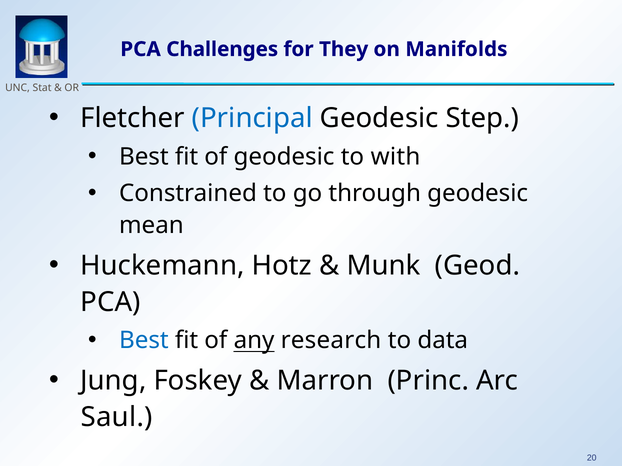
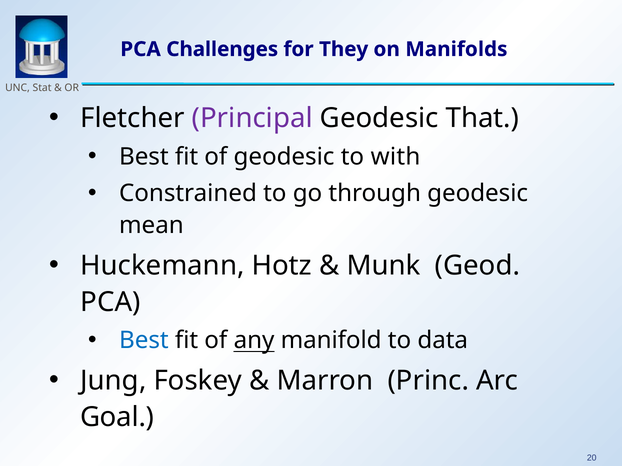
Principal colour: blue -> purple (252, 118)
Step: Step -> That (482, 118)
research: research -> manifold (331, 341)
Saul: Saul -> Goal (117, 418)
